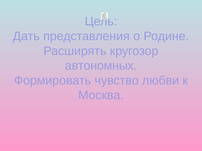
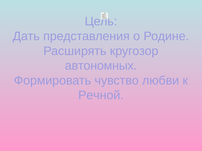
Москва: Москва -> Речной (101, 96)
